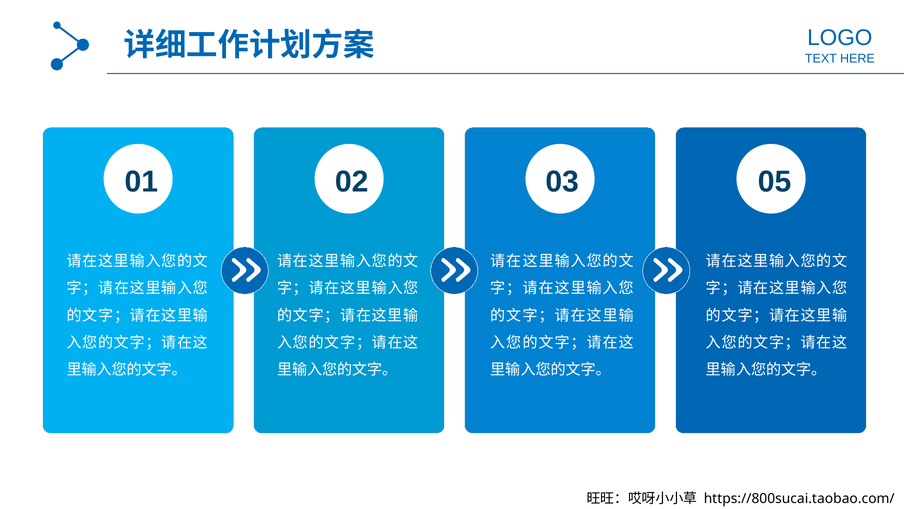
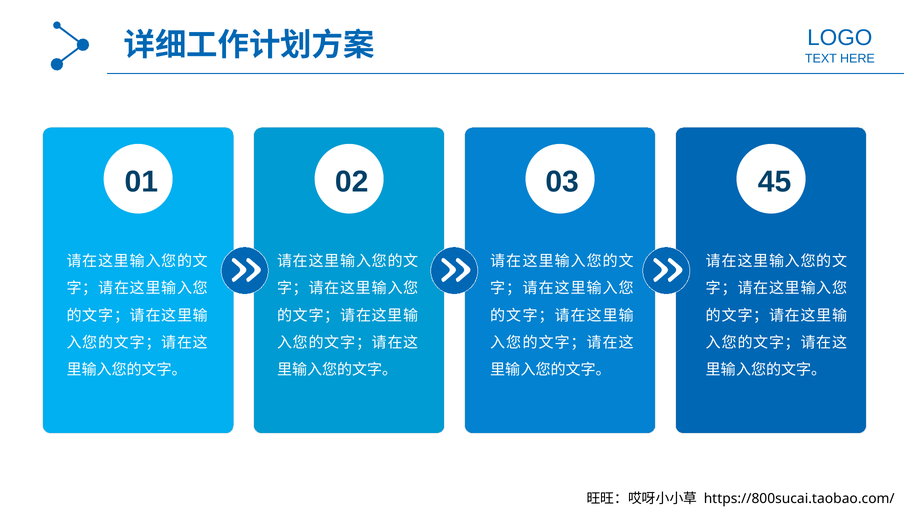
05: 05 -> 45 (775, 182)
